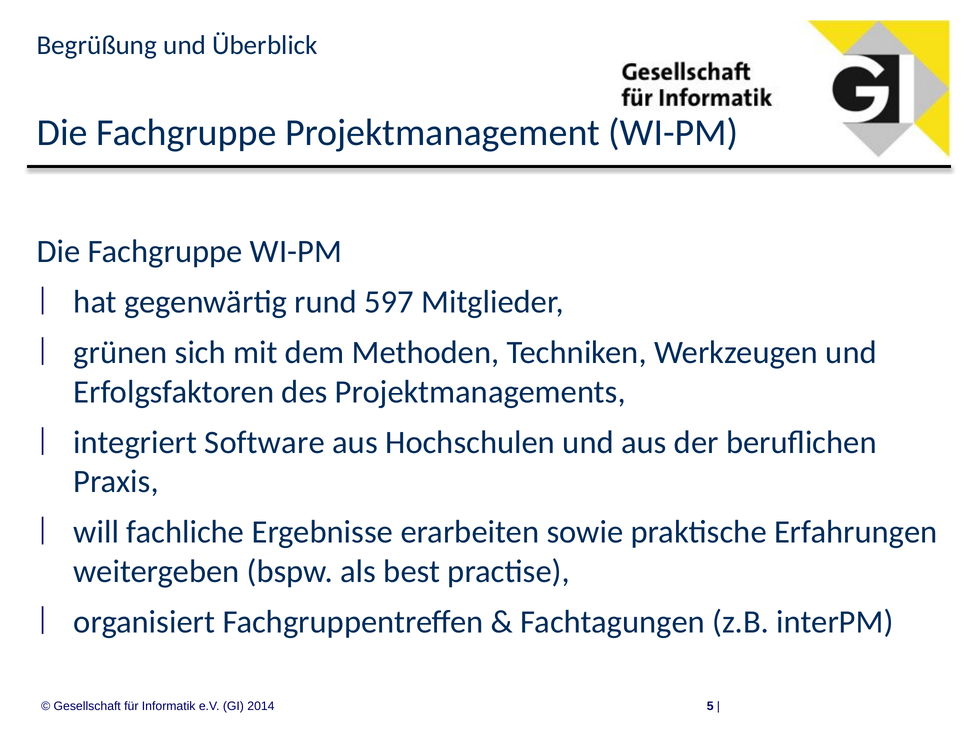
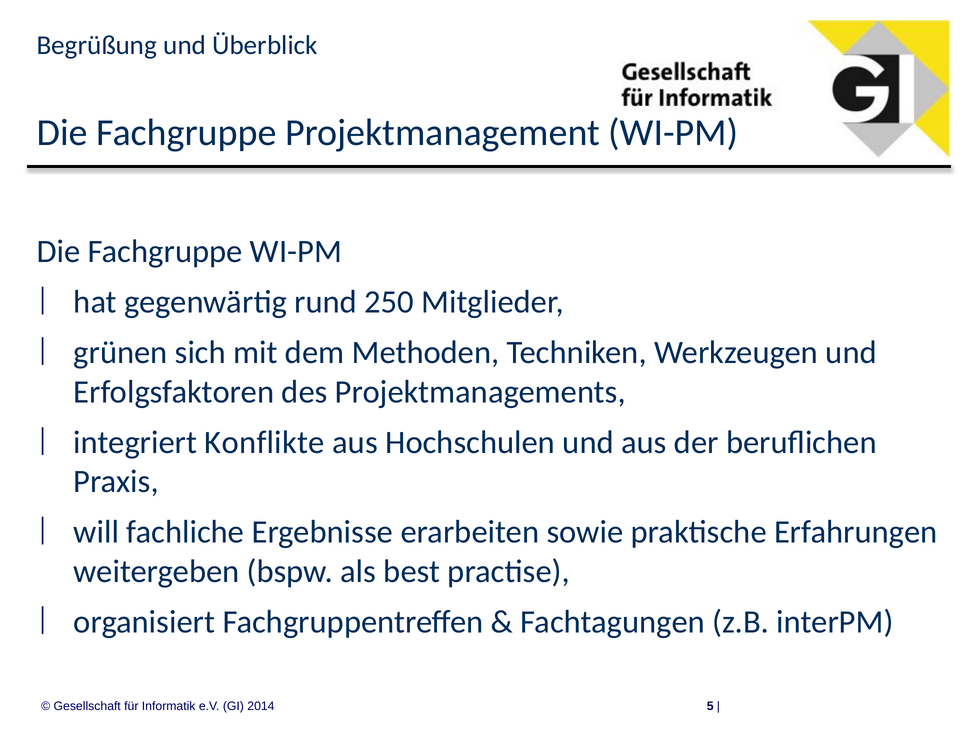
597: 597 -> 250 (389, 302)
Software: Software -> Konflikte (265, 442)
